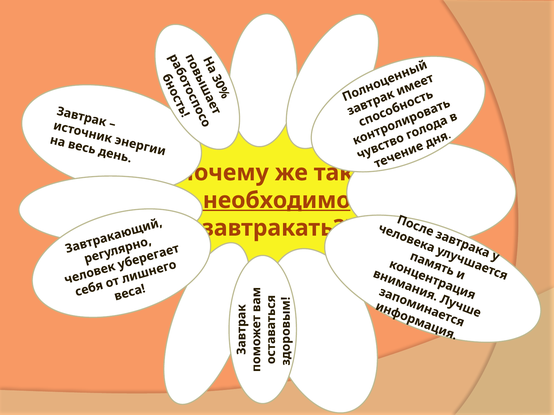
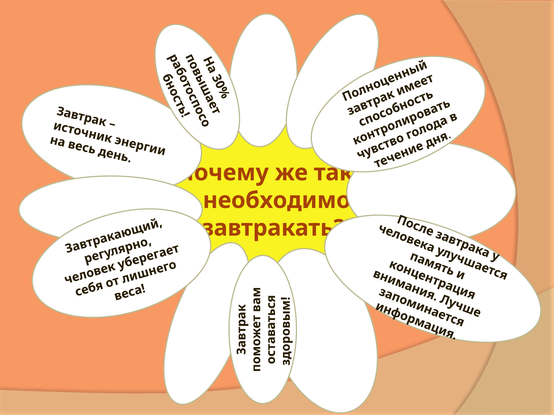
необходимо underline: present -> none (277, 201)
